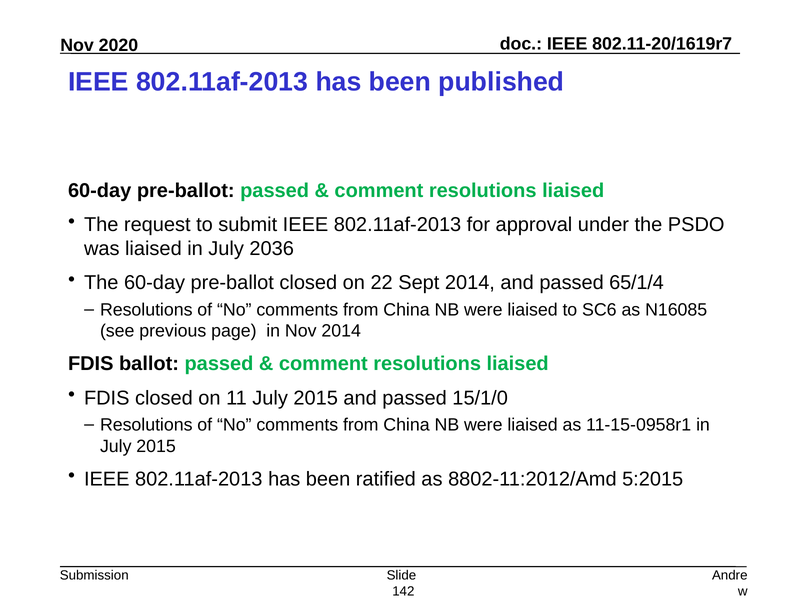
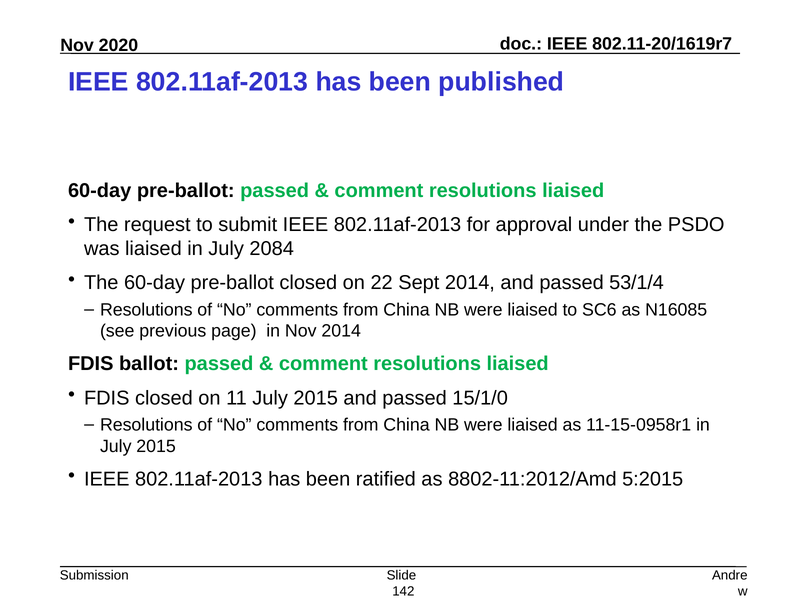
2036: 2036 -> 2084 (272, 249)
65/1/4: 65/1/4 -> 53/1/4 (636, 283)
